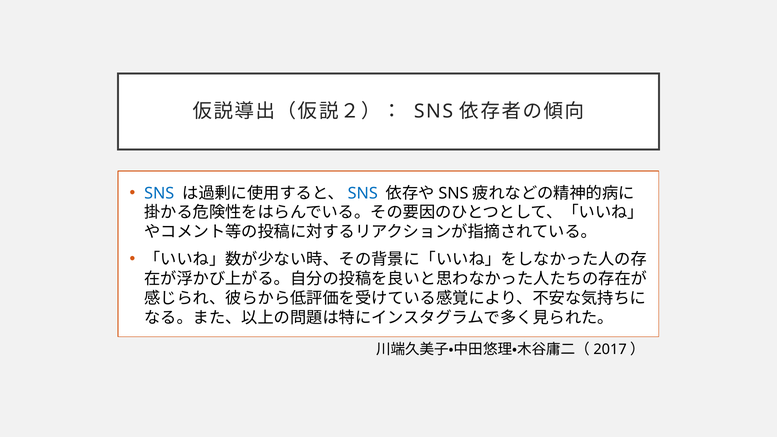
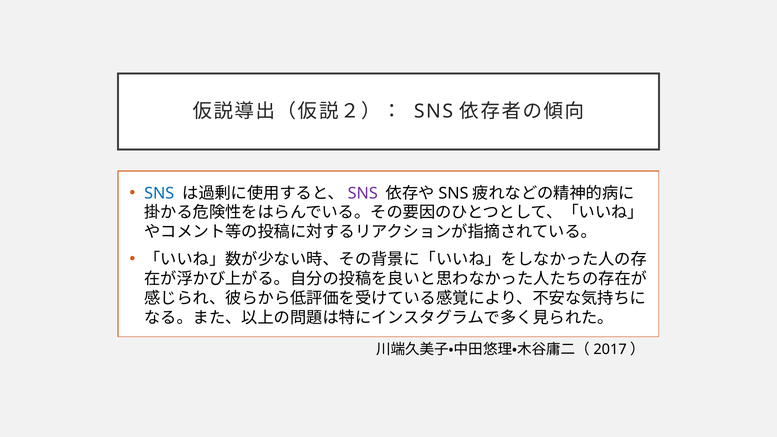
SNS colour: blue -> purple (363, 193)
